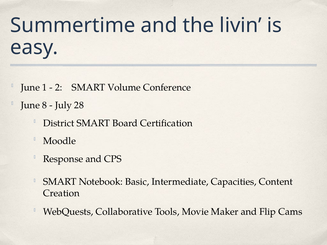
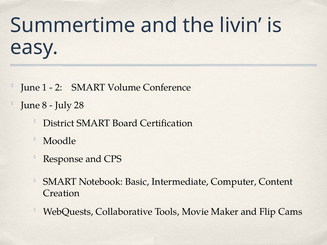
Capacities: Capacities -> Computer (234, 182)
